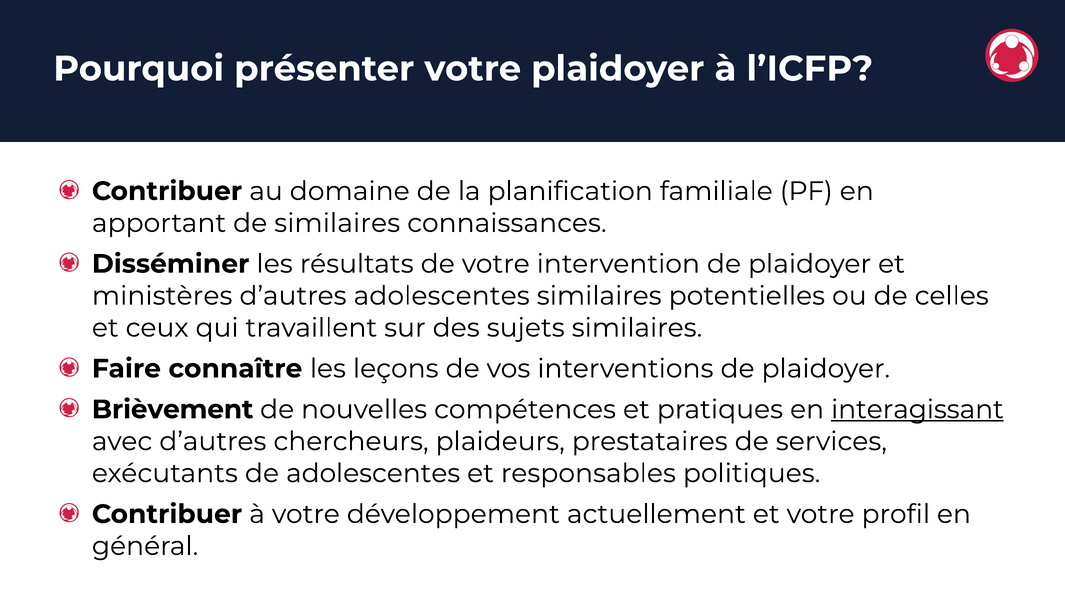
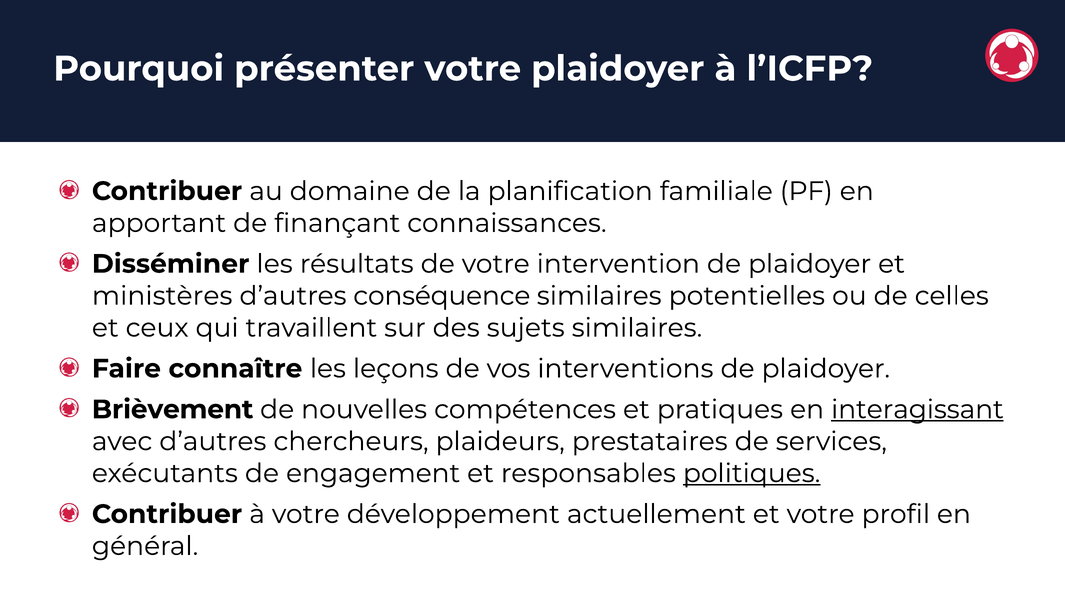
de similaires: similaires -> finançant (337, 223)
d’autres adolescentes: adolescentes -> conséquence (442, 296)
de adolescentes: adolescentes -> engagement (373, 473)
politiques underline: none -> present (752, 473)
